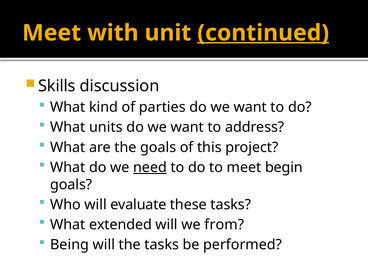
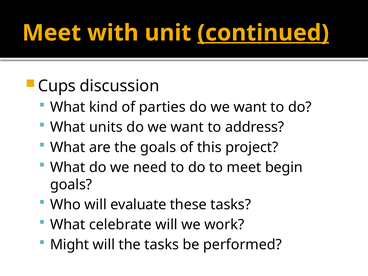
Skills: Skills -> Cups (57, 86)
need underline: present -> none (150, 167)
extended: extended -> celebrate (120, 225)
from: from -> work (224, 225)
Being: Being -> Might (70, 245)
